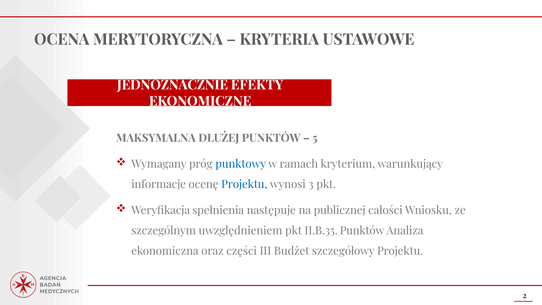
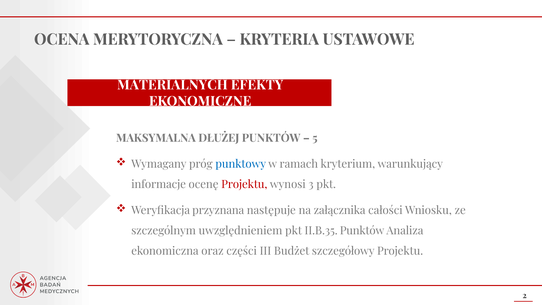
JEDNOZNACZNIE: JEDNOZNACZNIE -> MATERIALNYCH (172, 85)
Projektu colour: blue -> red (244, 184)
spełnienia: spełnienia -> przyznana (218, 210)
publicznej: publicznej -> załącznika (340, 210)
